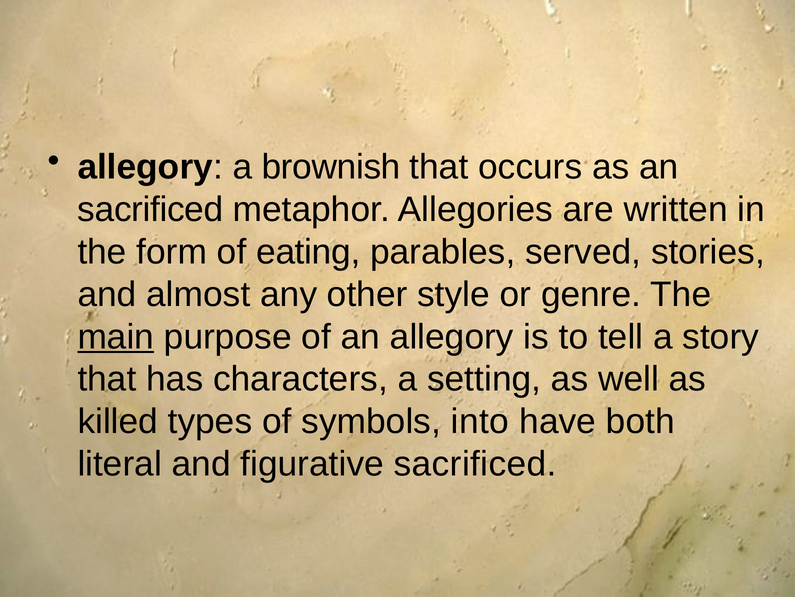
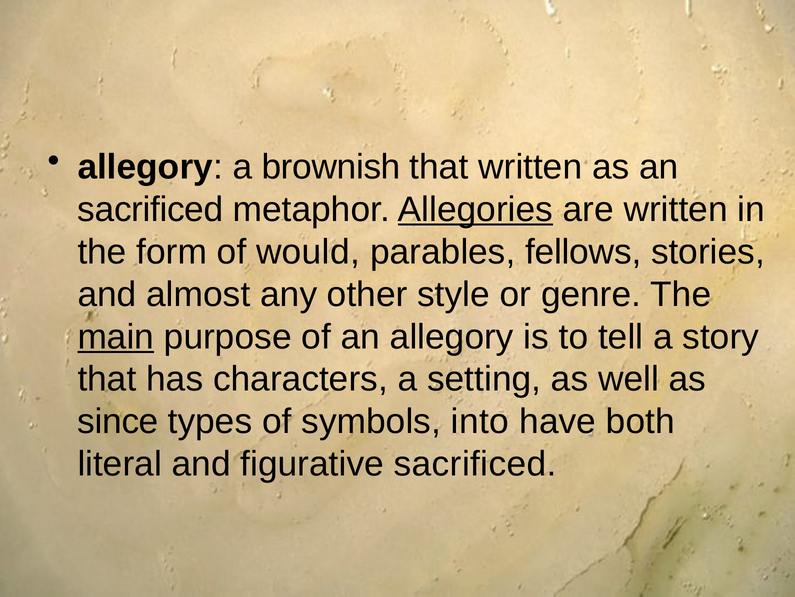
that occurs: occurs -> written (530, 167)
Allegories underline: none -> present (475, 209)
eating: eating -> would (308, 252)
served: served -> fellows (583, 252)
killed: killed -> since (118, 421)
